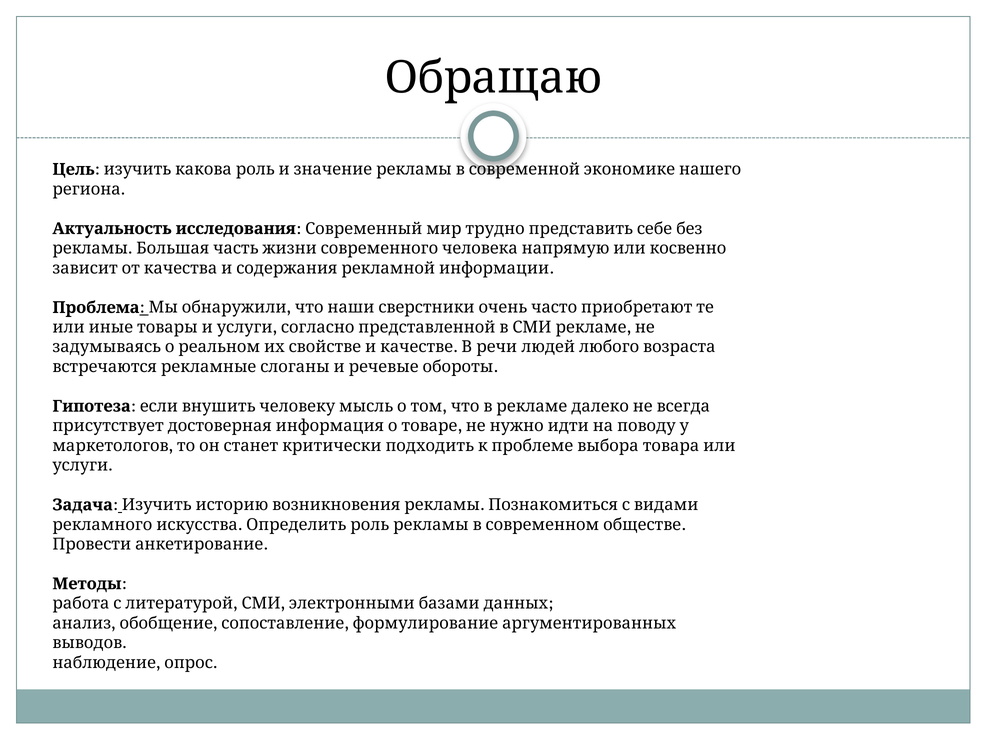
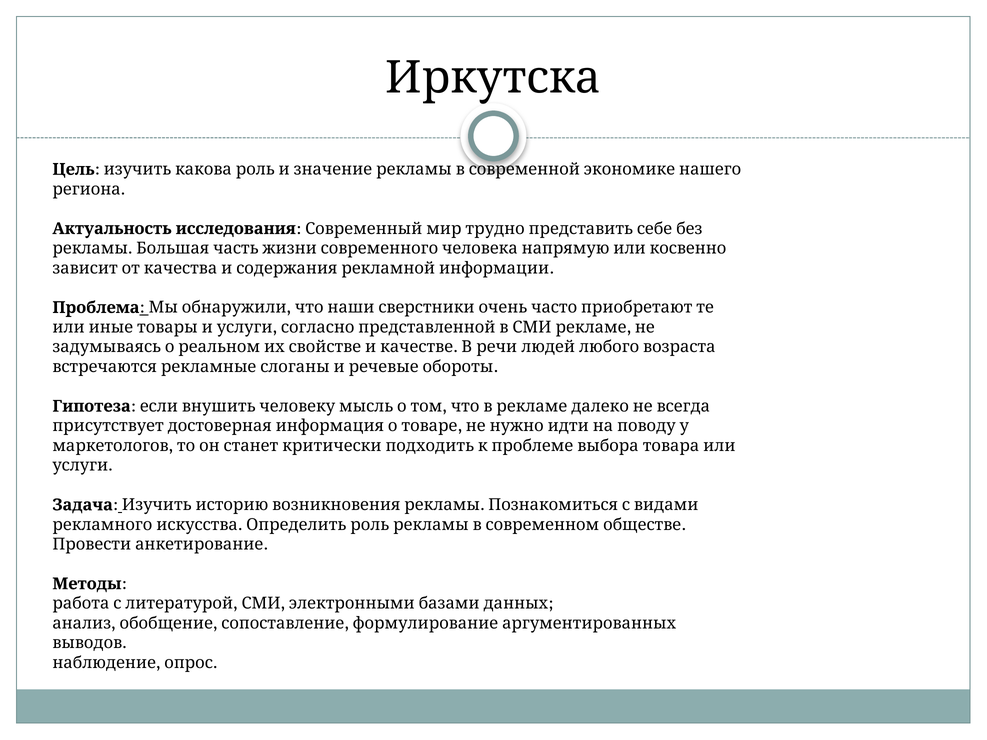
Обращаю: Обращаю -> Иркутска (493, 78)
